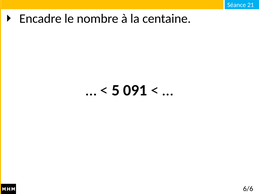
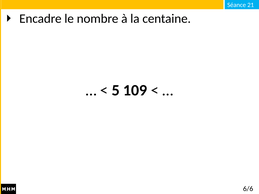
091: 091 -> 109 (135, 90)
